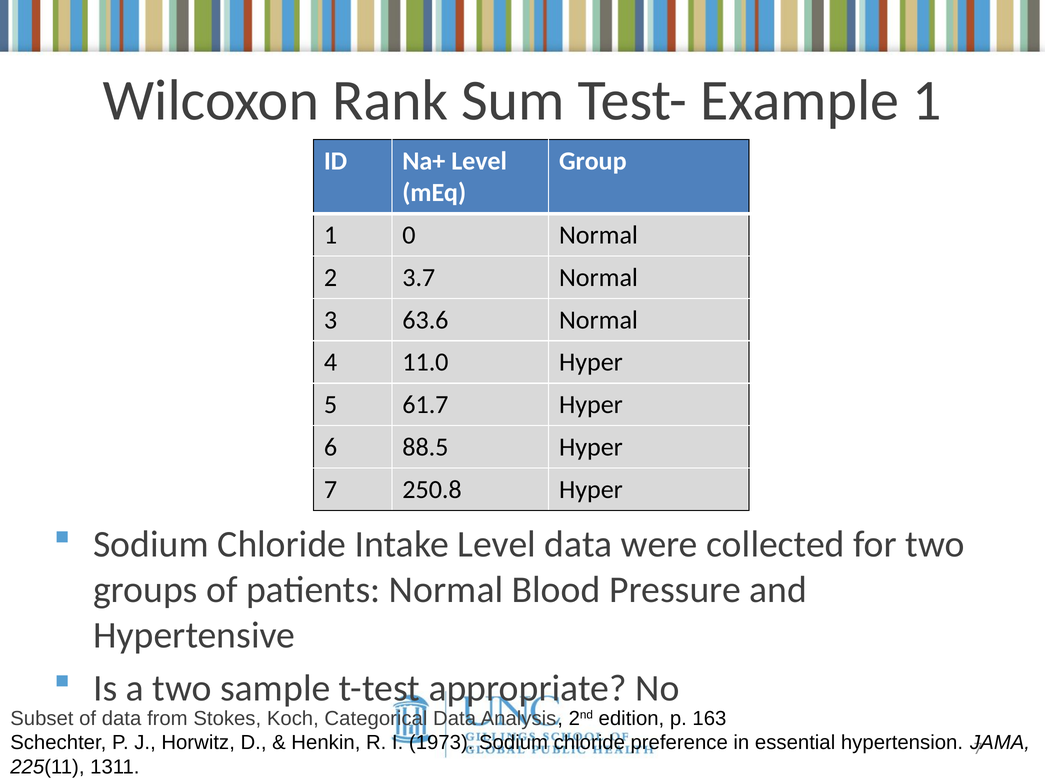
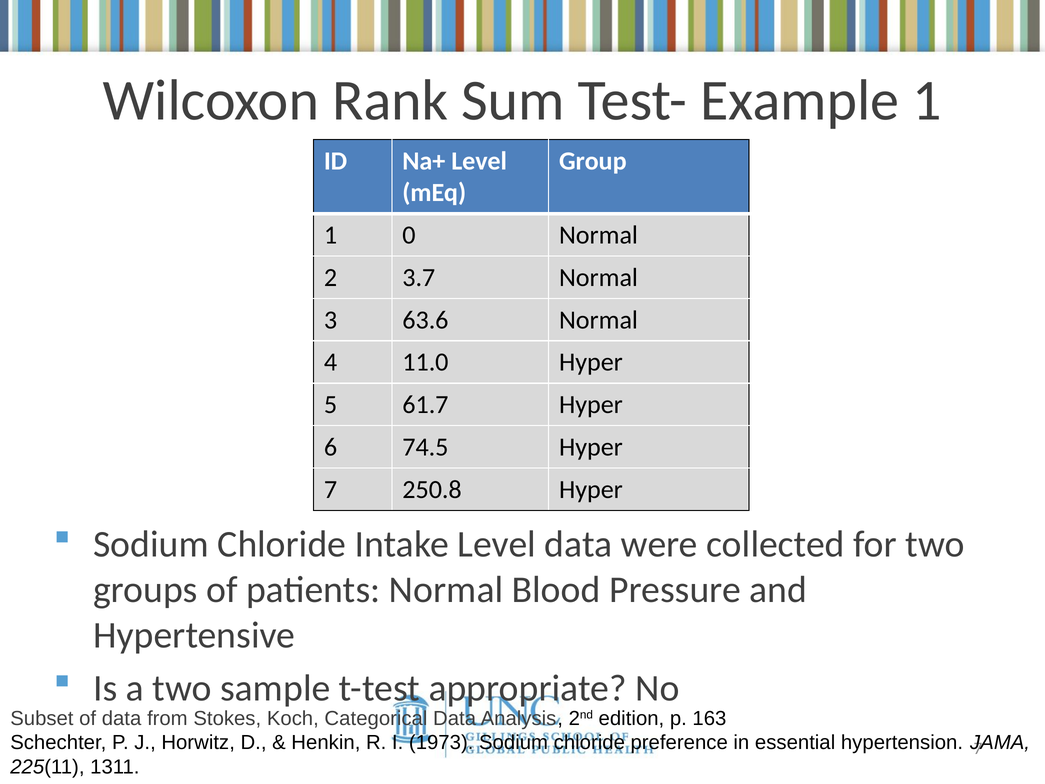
88.5: 88.5 -> 74.5 (425, 447)
